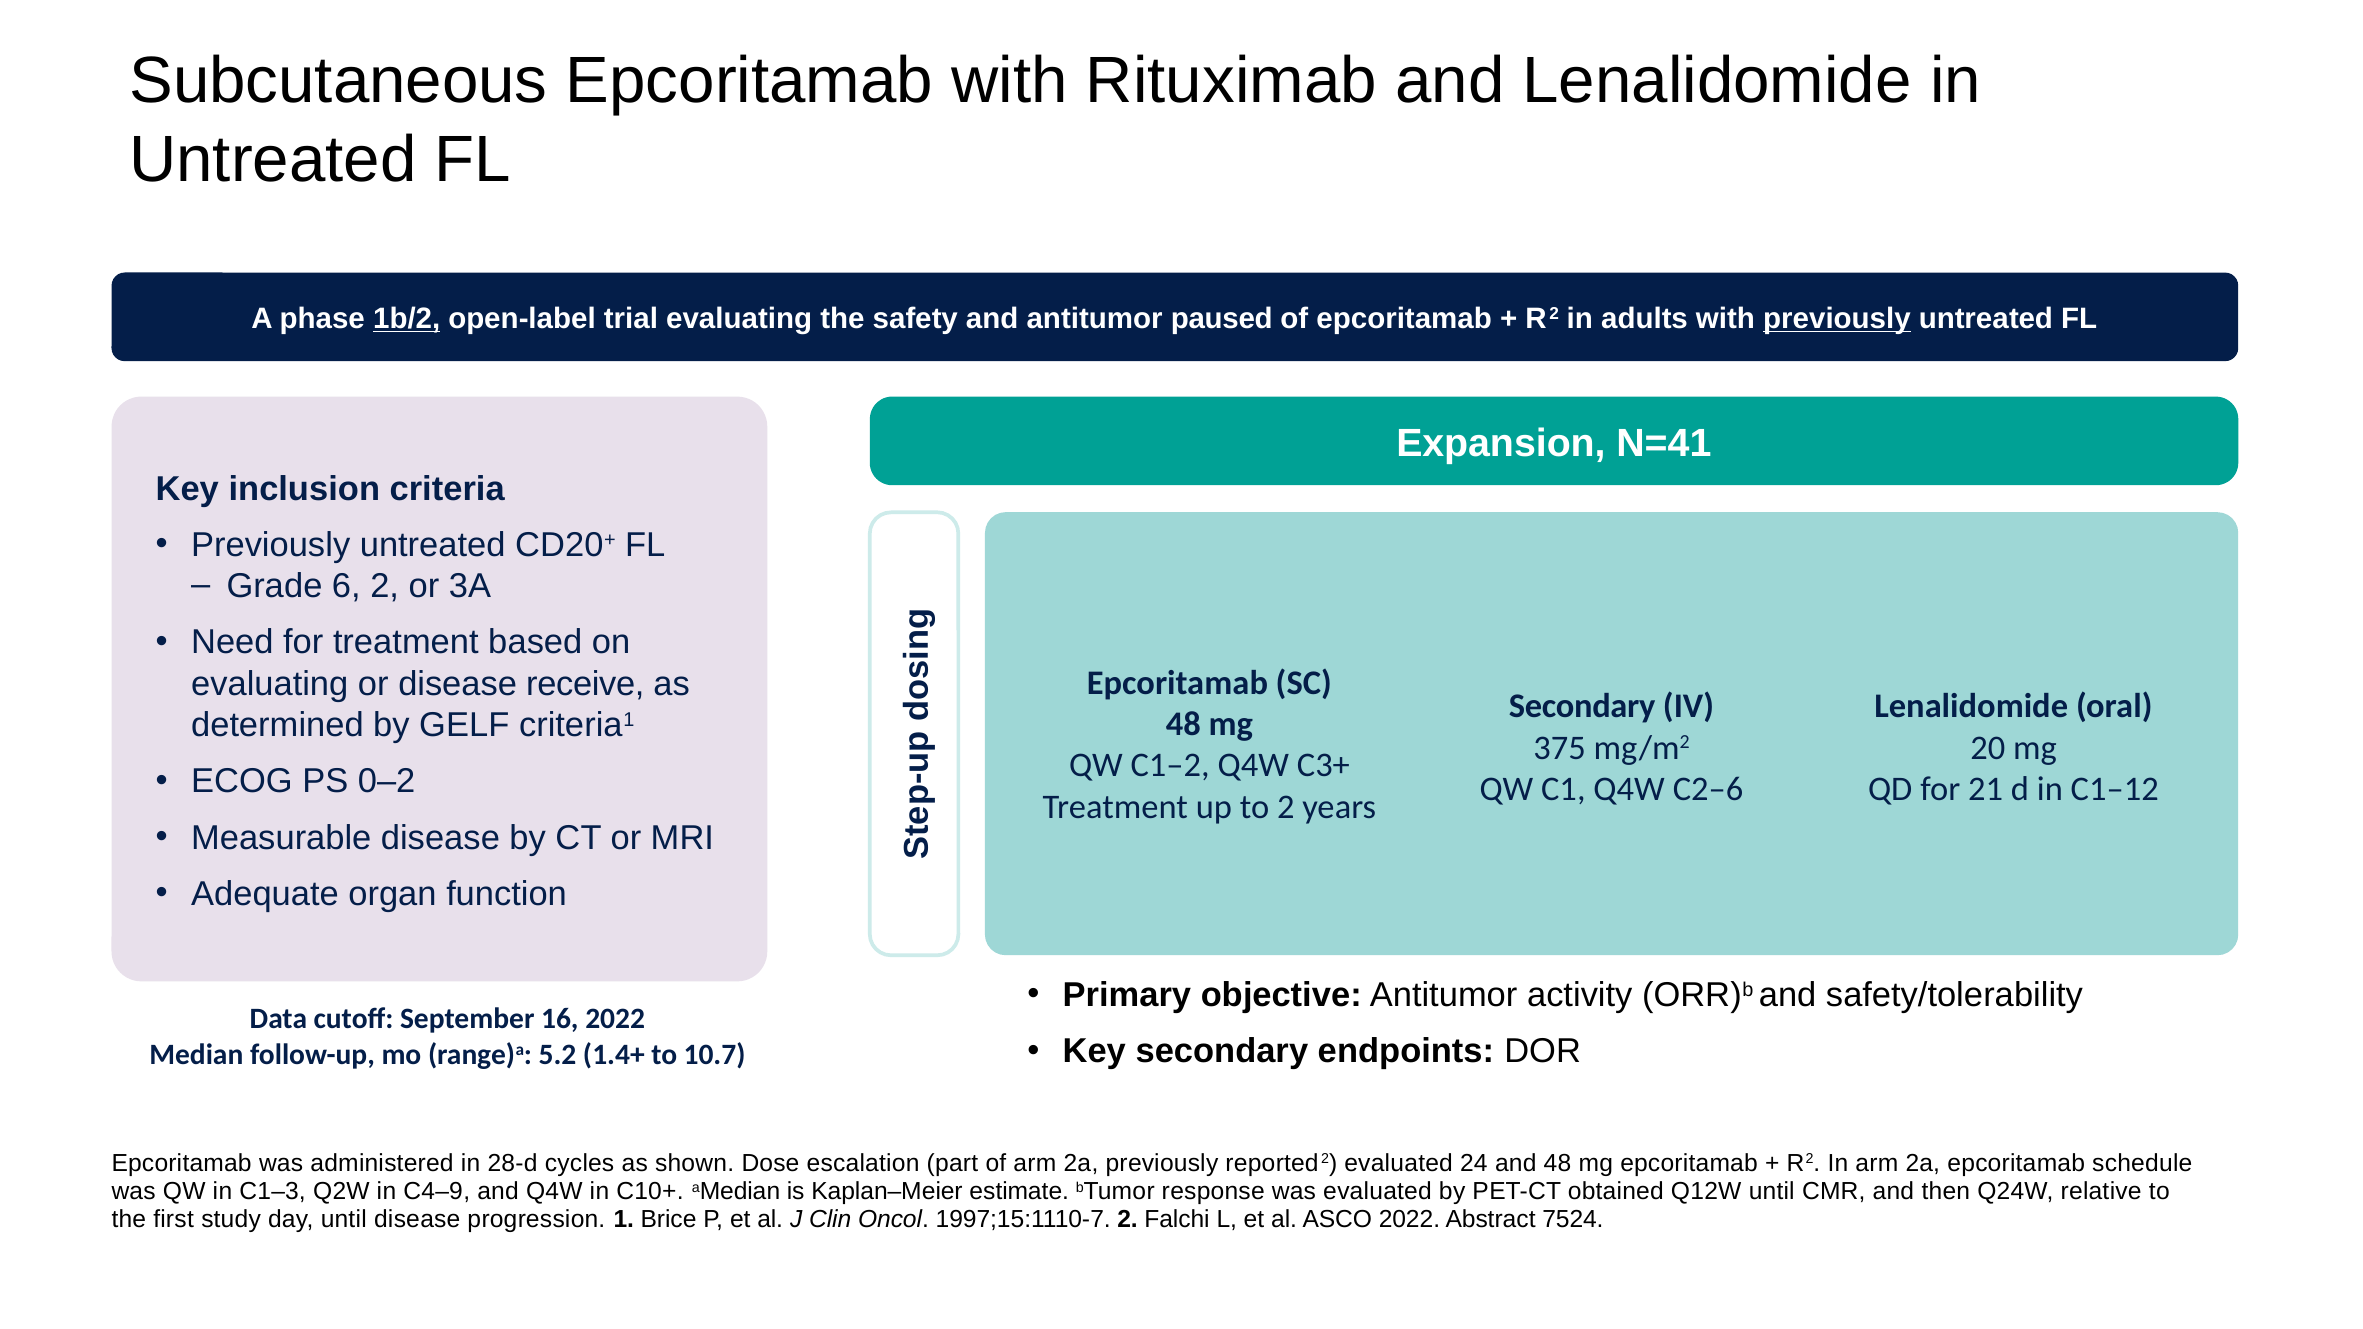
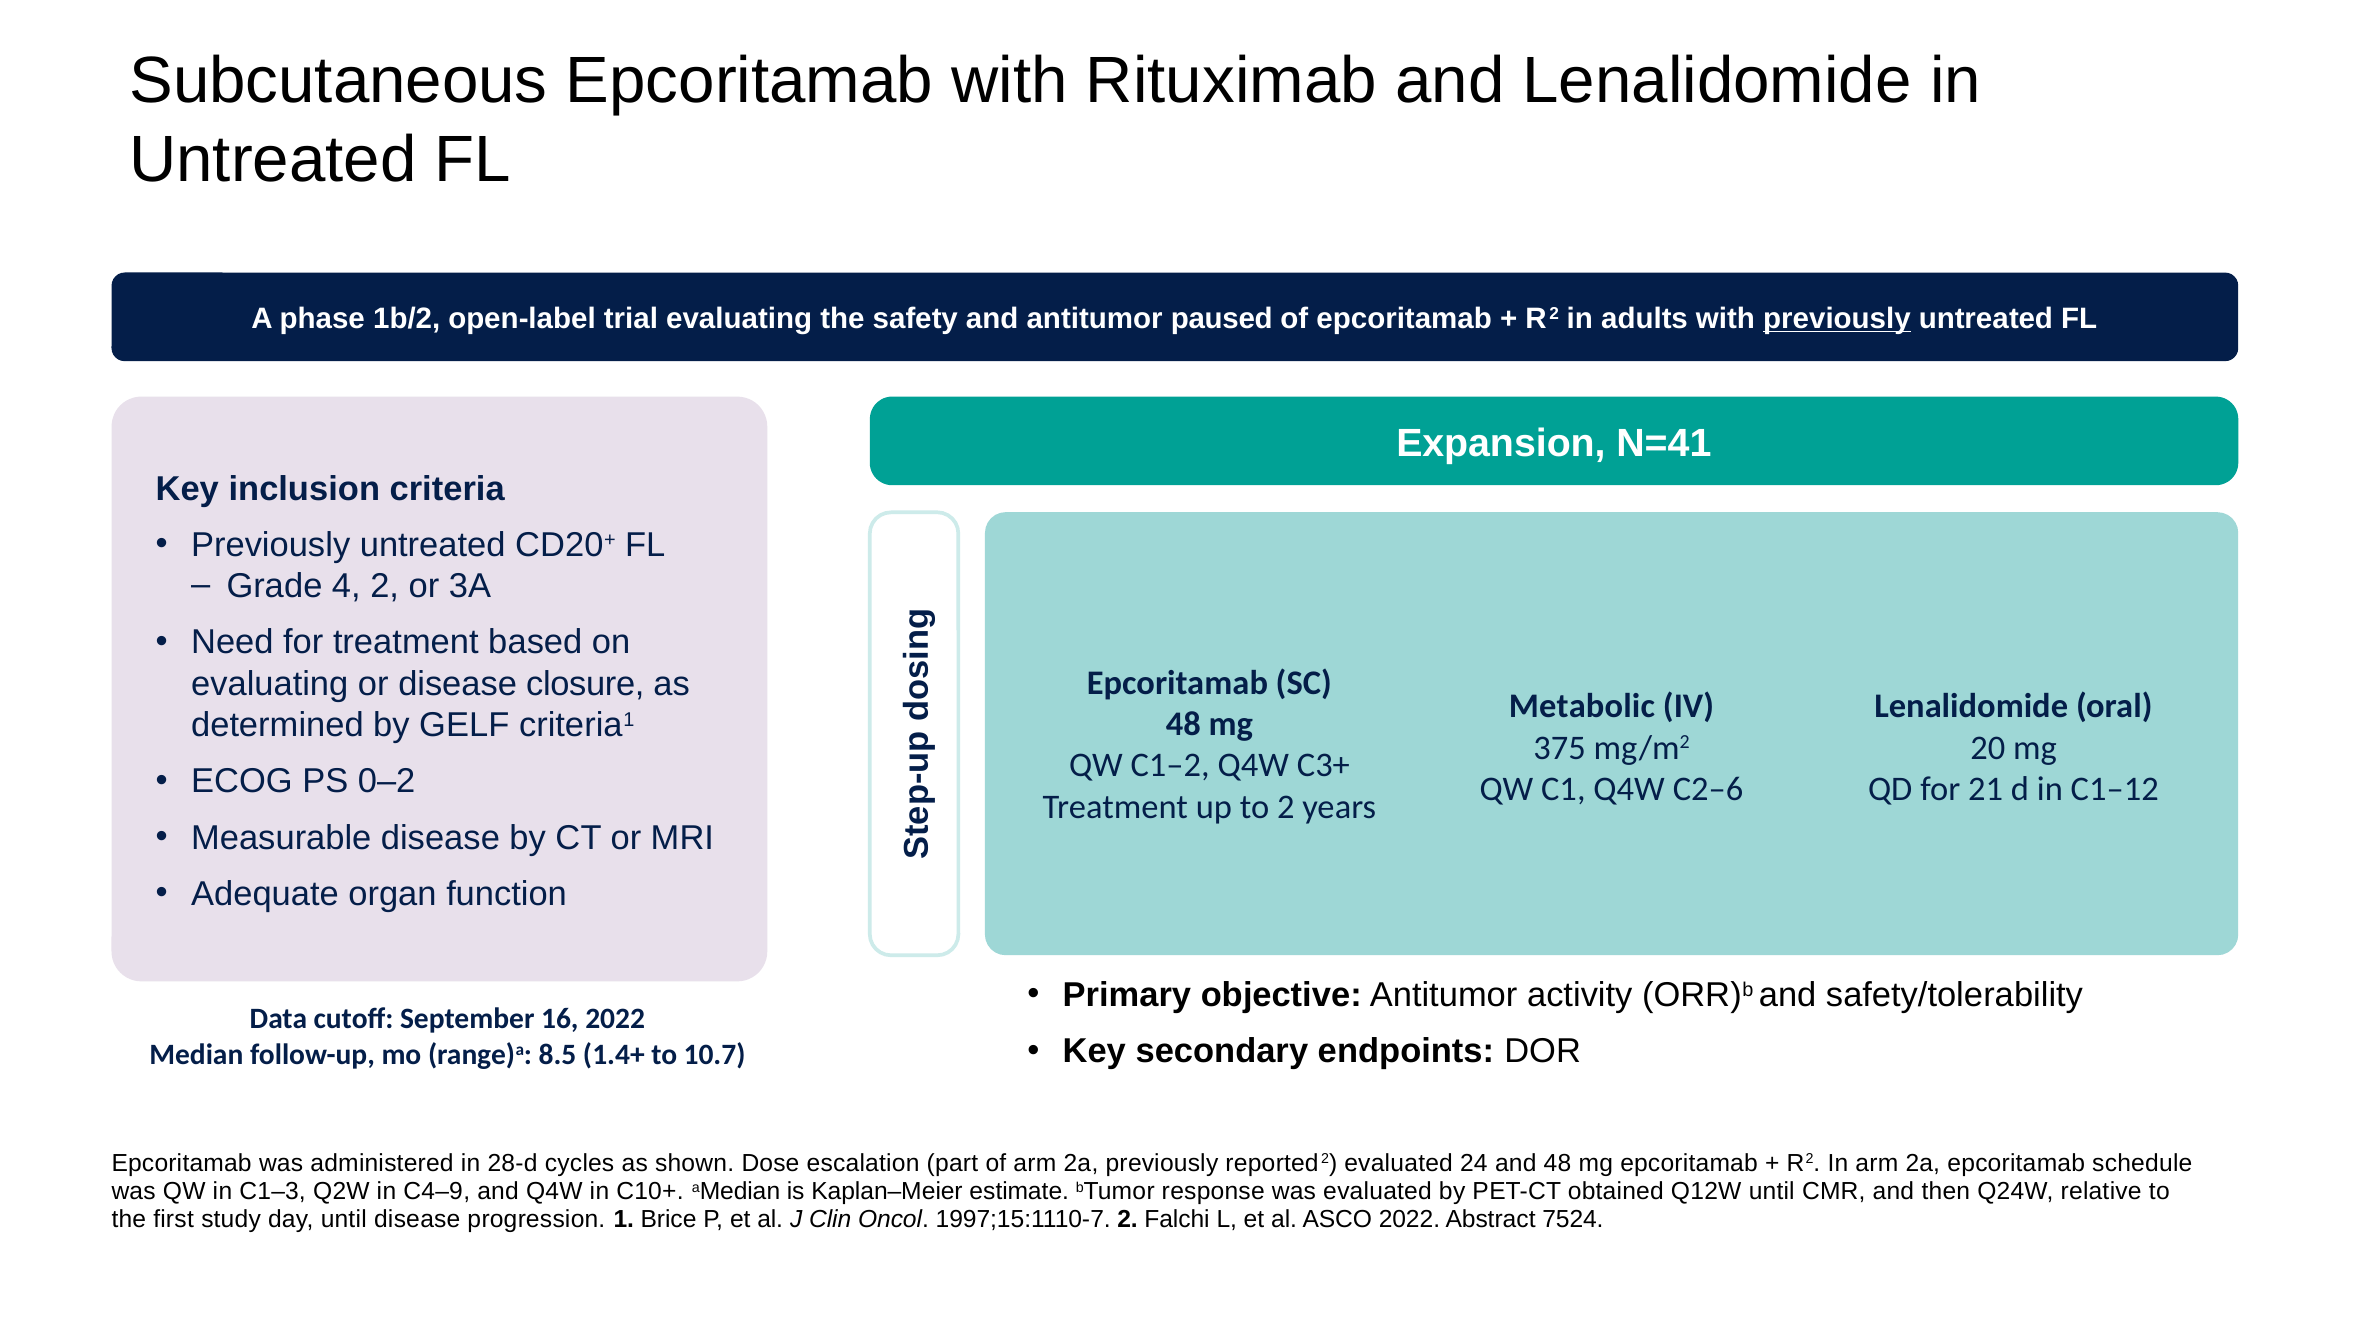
1b/2 underline: present -> none (407, 319)
6: 6 -> 4 (346, 587)
receive: receive -> closure (585, 684)
Secondary: Secondary -> Metabolic (1582, 707)
5.2: 5.2 -> 8.5 (558, 1055)
